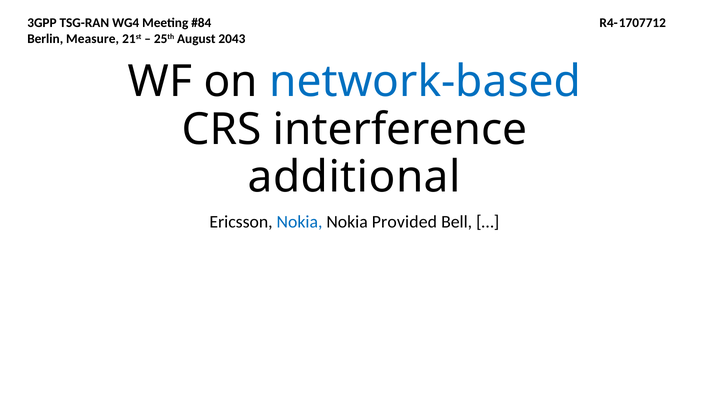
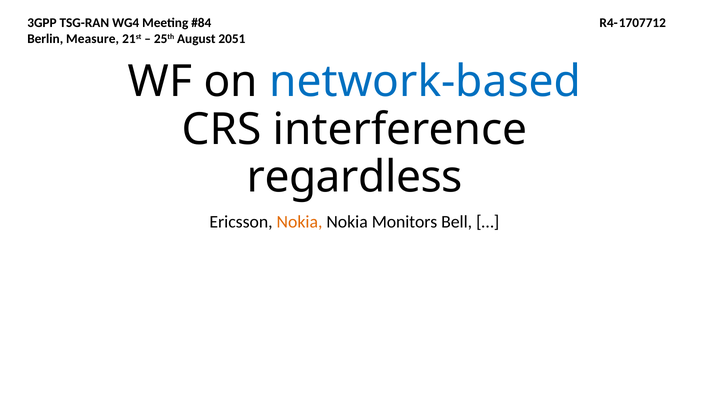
2043: 2043 -> 2051 (232, 39)
additional: additional -> regardless (355, 177)
Nokia colour: blue -> orange (300, 222)
Provided: Provided -> Monitors (405, 222)
